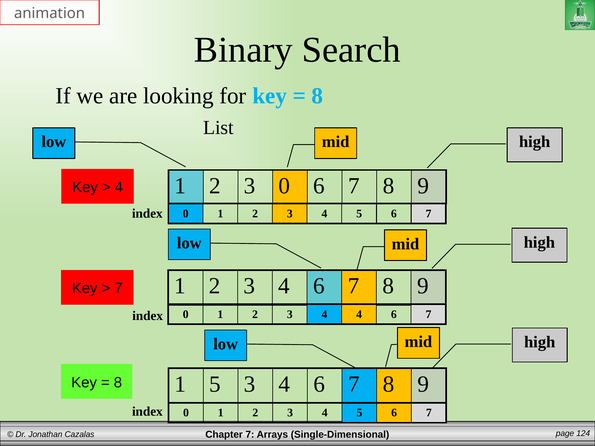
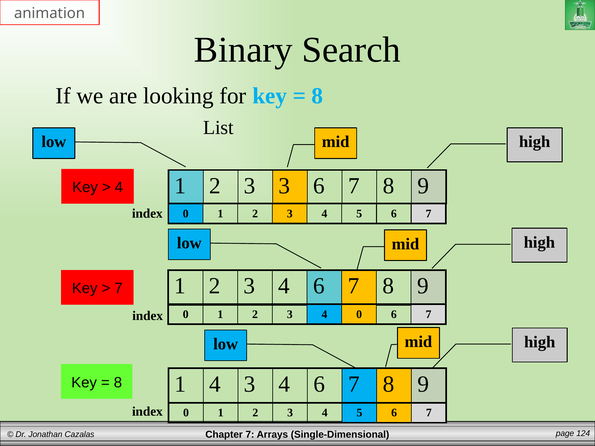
3 0: 0 -> 3 (284, 186)
4 4: 4 -> 0 (359, 314)
1 5: 5 -> 4 (215, 384)
